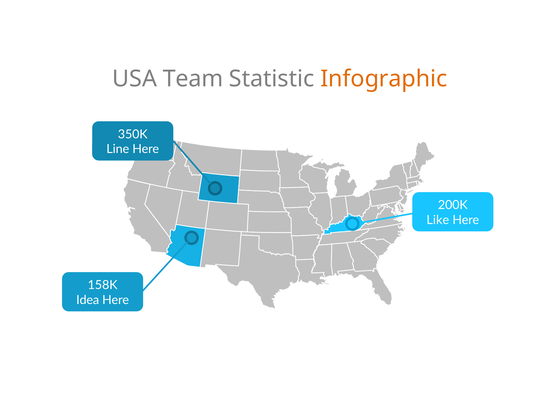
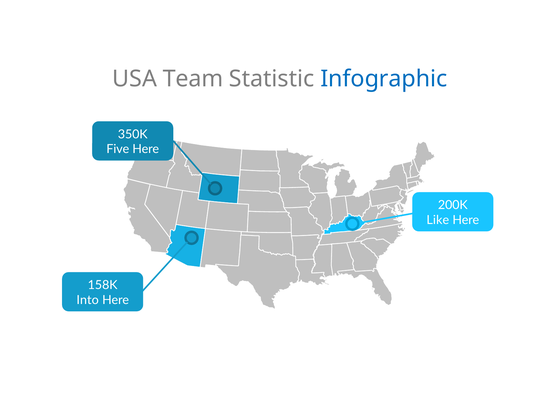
Infographic colour: orange -> blue (384, 79)
Line: Line -> Five (118, 149)
Idea: Idea -> Into (88, 300)
